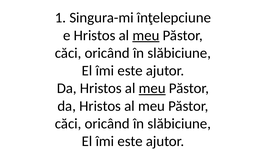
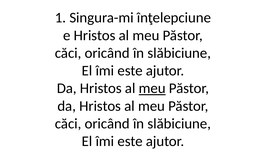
meu underline: present -> none (146, 36)
